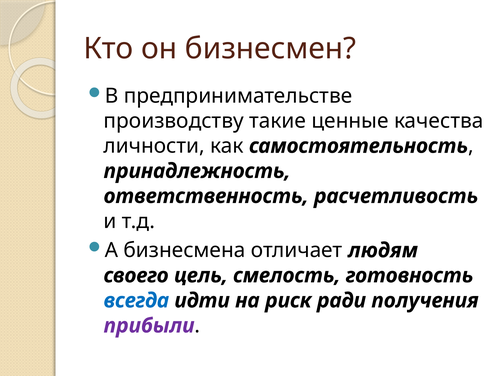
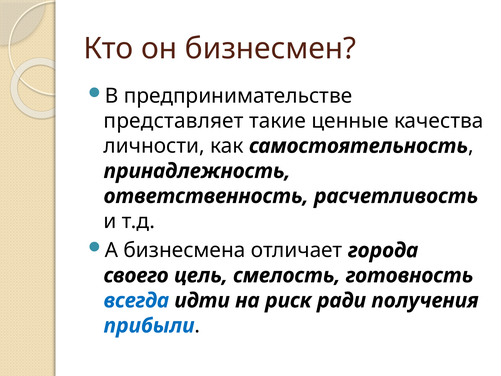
производству: производству -> представляет (174, 121)
людям: людям -> города (383, 250)
прибыли colour: purple -> blue (149, 325)
